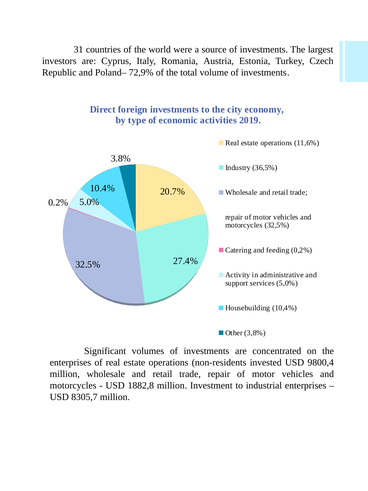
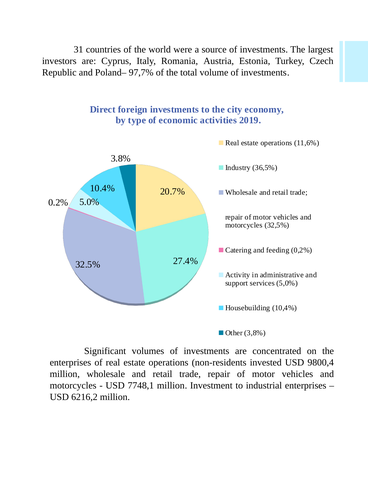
72,9%: 72,9% -> 97,7% (141, 72)
1882,8: 1882,8 -> 7748,1 (141, 385)
8305,7: 8305,7 -> 6216,2 (84, 397)
